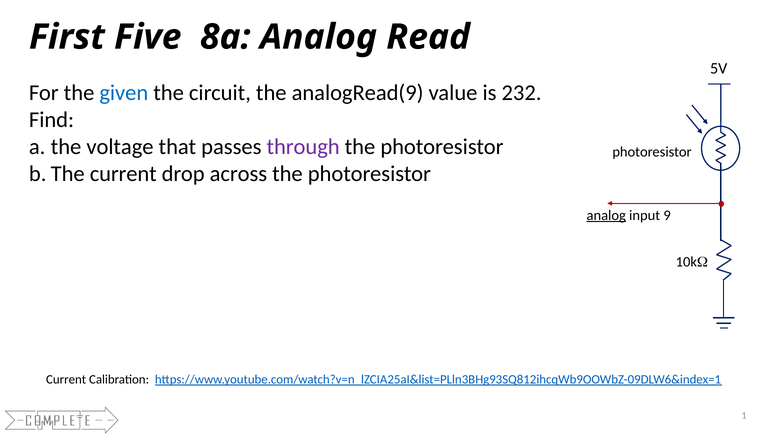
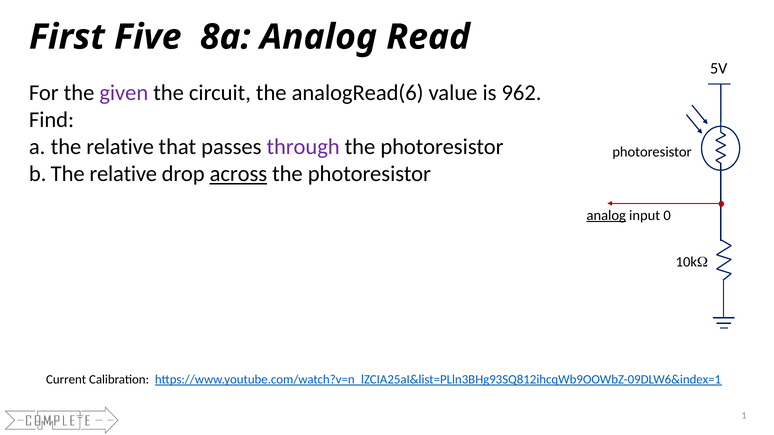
given colour: blue -> purple (124, 93)
analogRead(9: analogRead(9 -> analogRead(6 (358, 93)
232: 232 -> 962 (522, 93)
voltage: voltage -> relative (120, 147)
current: current -> relative (123, 174)
across underline: none -> present (238, 174)
9: 9 -> 0 (667, 216)
